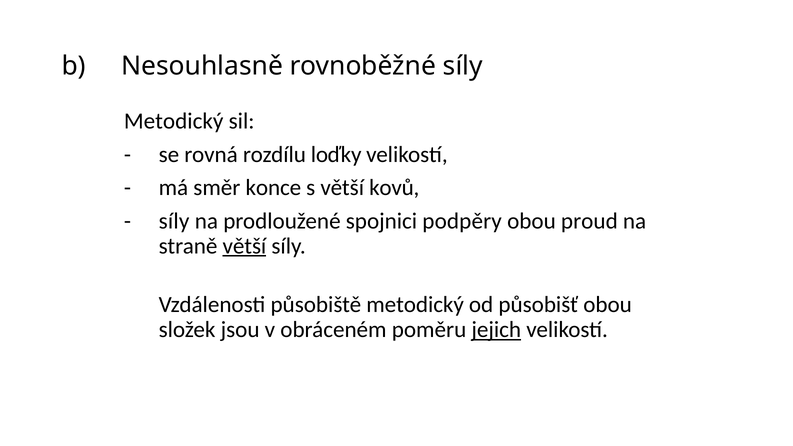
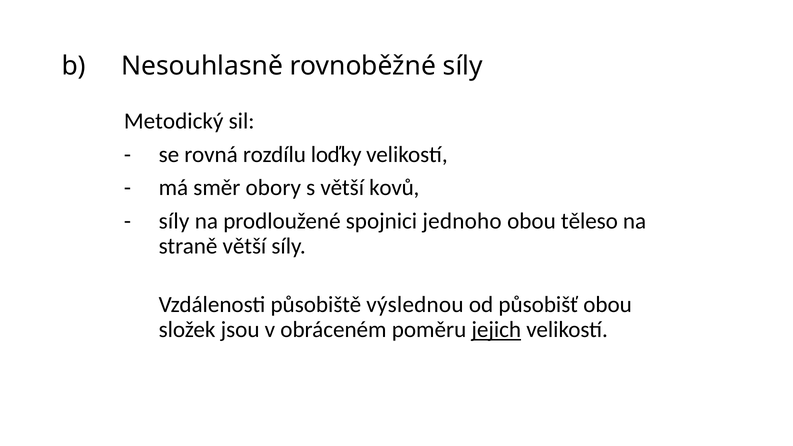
konce: konce -> obory (273, 188)
podpěry: podpěry -> jednoho (462, 221)
proud: proud -> těleso (589, 221)
větší underline: present -> none (244, 246)
působiště metodický: metodický -> výslednou (415, 305)
